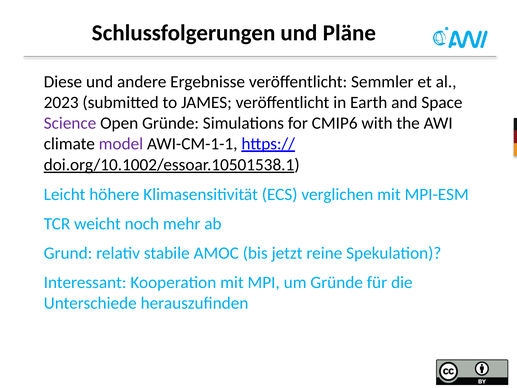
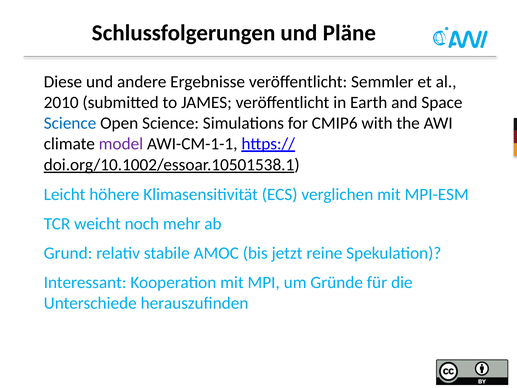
2023: 2023 -> 2010 (61, 102)
Science colour: purple -> blue (70, 123)
Open Gründe: Gründe -> Science (171, 123)
